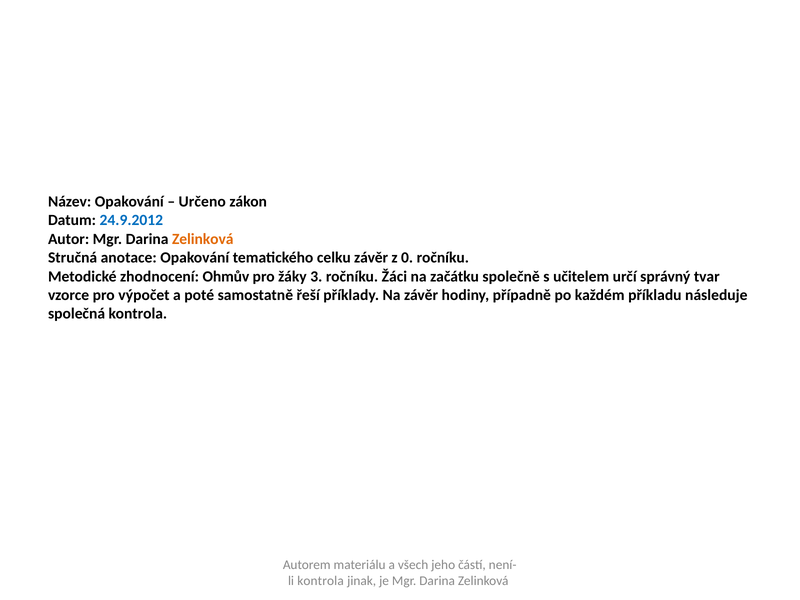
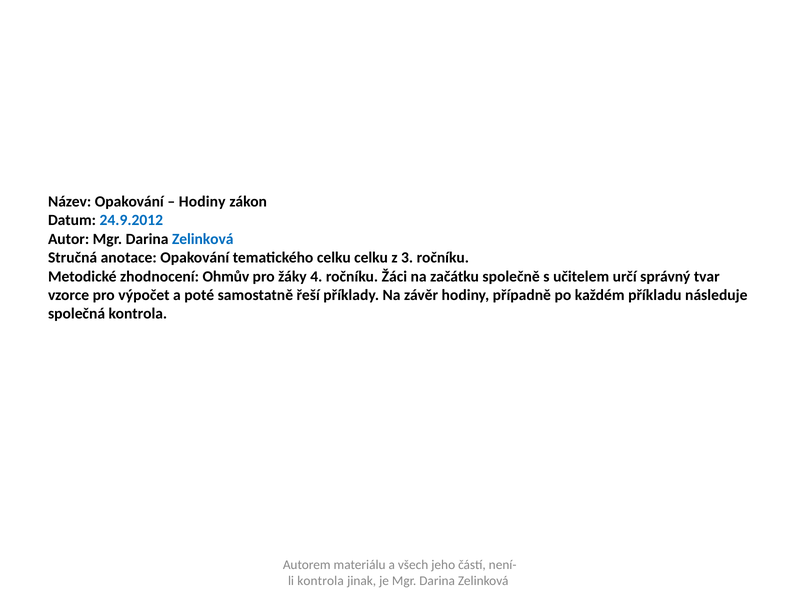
Určeno: Určeno -> Hodiny (202, 202)
Zelinková colour: orange -> blue (203, 239)
celku závěr: závěr -> celku (371, 258)
0: 0 -> 3 (407, 258)
3: 3 -> 4 (316, 276)
